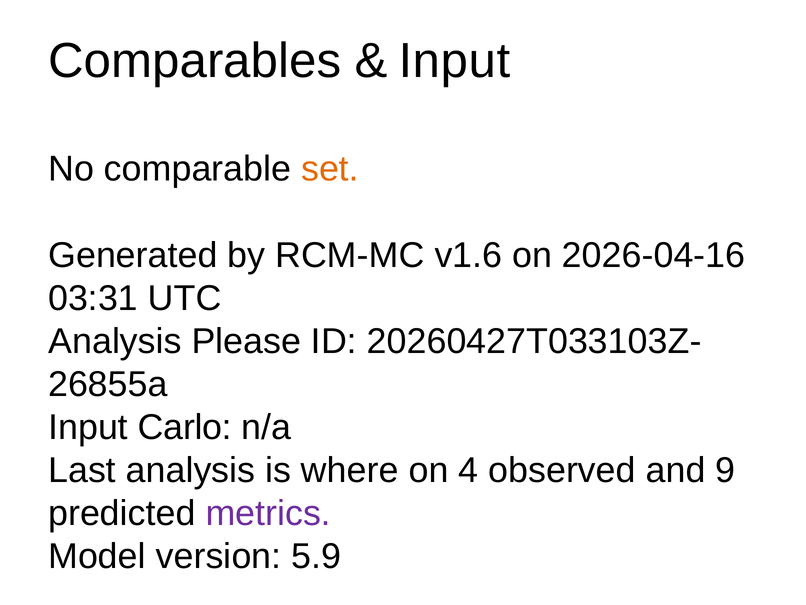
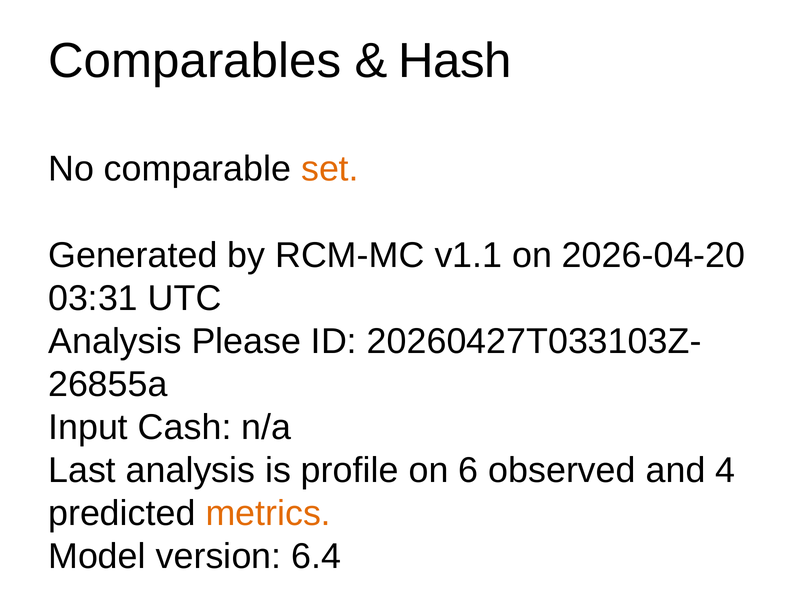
Input: Input -> Hash (455, 61)
v1.6: v1.6 -> v1.1 (468, 255)
2026-04-16: 2026-04-16 -> 2026-04-20 (654, 255)
Carlo: Carlo -> Cash (185, 427)
where: where -> profile (350, 470)
4: 4 -> 6 (468, 470)
9: 9 -> 4 (725, 470)
metrics colour: purple -> orange (268, 513)
5.9: 5.9 -> 6.4 (316, 556)
